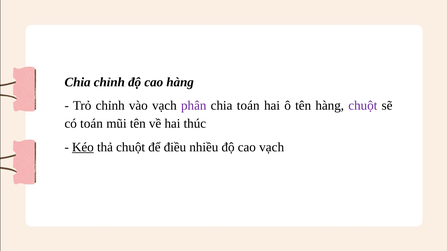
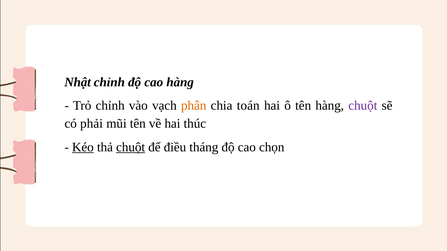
Chia: Chia -> Nhật (78, 82)
phân colour: purple -> orange (194, 106)
có toán: toán -> phải (92, 124)
chuột underline: none -> present (131, 147)
nhiều: nhiều -> tháng (204, 147)
cao vạch: vạch -> chọn (272, 147)
